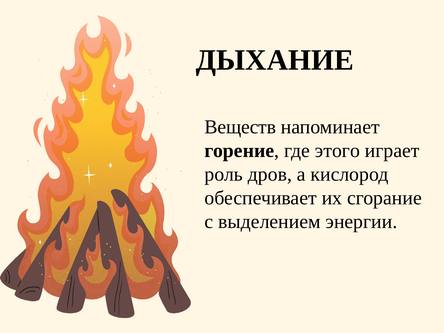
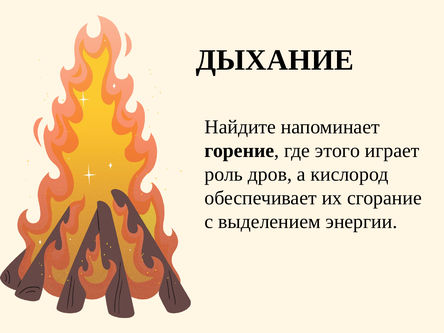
Веществ: Веществ -> Найдите (240, 127)
